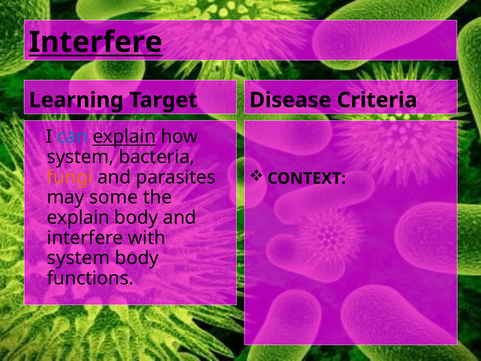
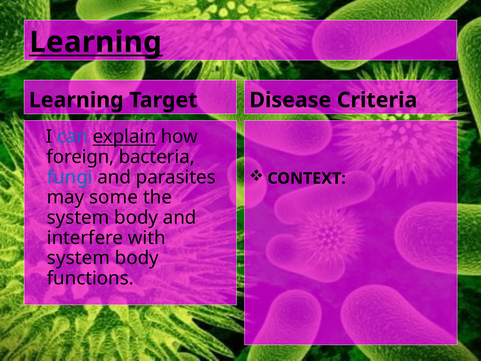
Interfere: Interfere -> Learning (96, 42)
system: system -> foreign (80, 157)
fungi colour: orange -> blue (70, 177)
explain: explain -> system (78, 217)
